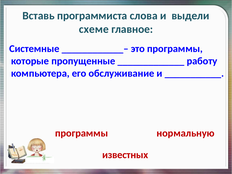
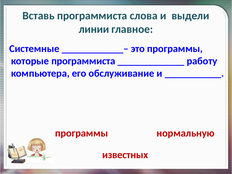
схеме: схеме -> линии (94, 29)
которые пропущенные: пропущенные -> программиста (83, 61)
